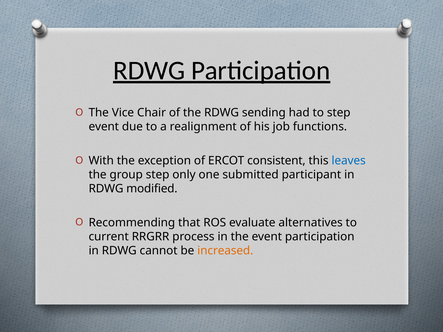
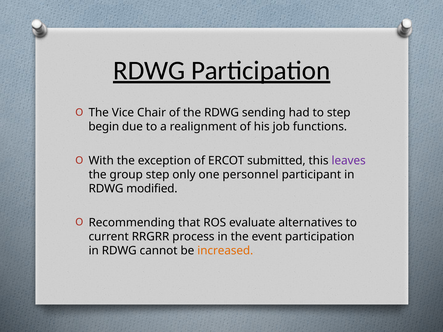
event: event -> begin (104, 127)
consistent: consistent -> submitted (276, 161)
leaves colour: blue -> purple (349, 161)
submitted: submitted -> personnel (251, 175)
